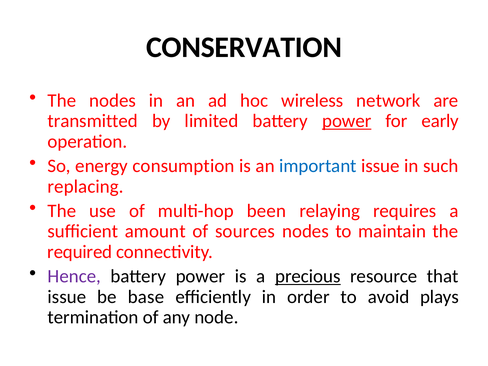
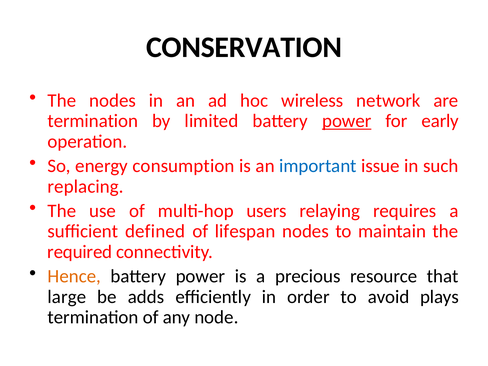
transmitted: transmitted -> termination (93, 121)
been: been -> users (267, 211)
amount: amount -> defined (155, 231)
sources: sources -> lifespan (245, 231)
Hence colour: purple -> orange (74, 276)
precious underline: present -> none (308, 276)
issue: issue -> large (67, 297)
base: base -> adds (146, 297)
